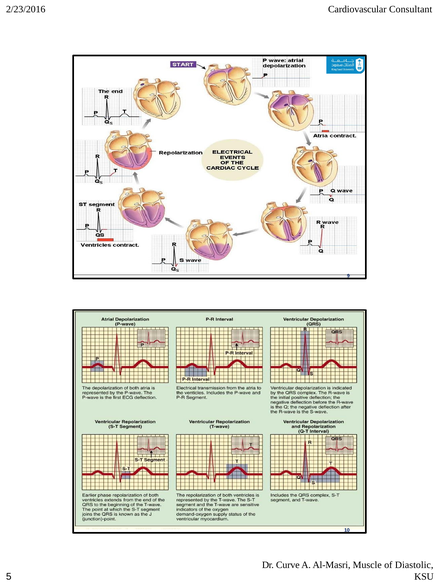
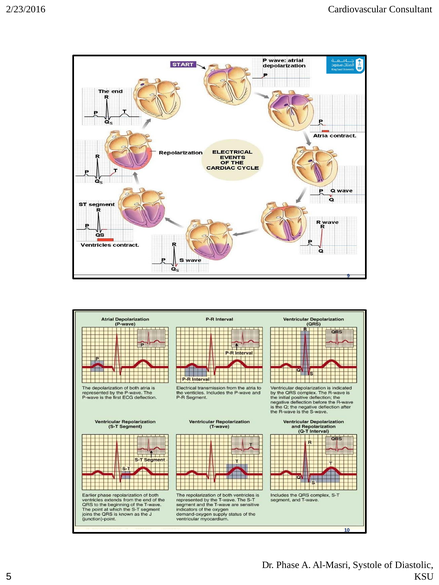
Curve: Curve -> Phase (288, 565)
Muscle: Muscle -> Systole (367, 565)
